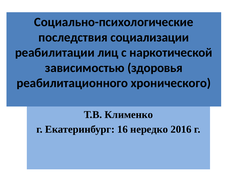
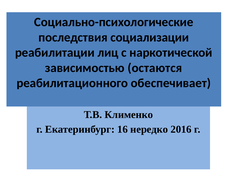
здоровья: здоровья -> остаются (155, 68)
хронического: хронического -> обеспечивает (171, 83)
